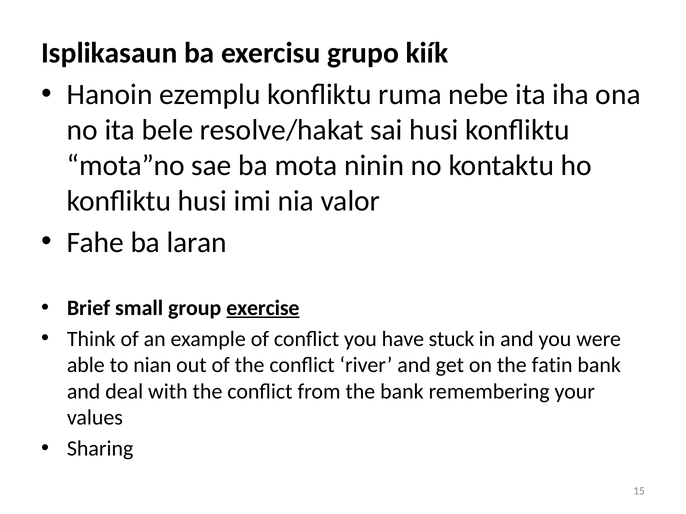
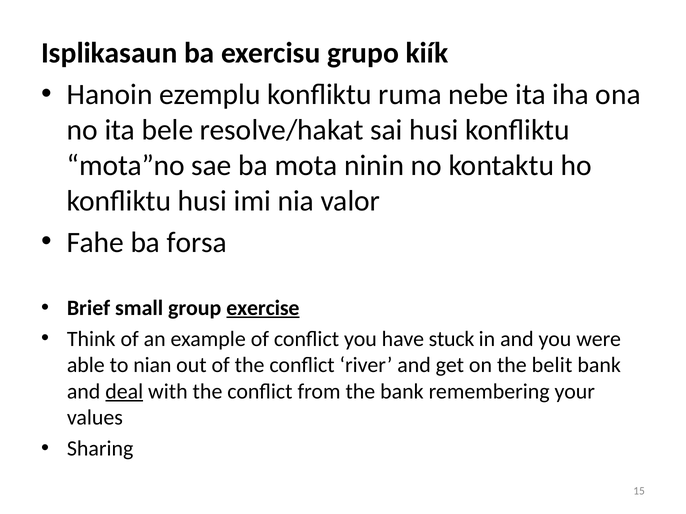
laran: laran -> forsa (197, 243)
fatin: fatin -> belit (552, 365)
deal underline: none -> present (124, 392)
